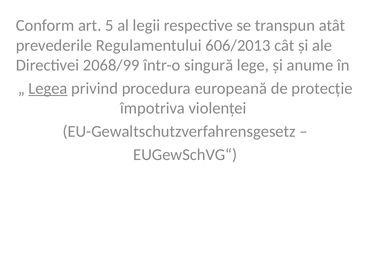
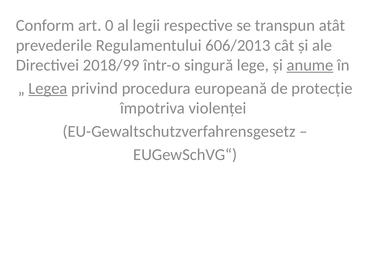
5: 5 -> 0 (109, 26)
2068/99: 2068/99 -> 2018/99 (111, 65)
anume underline: none -> present (310, 65)
